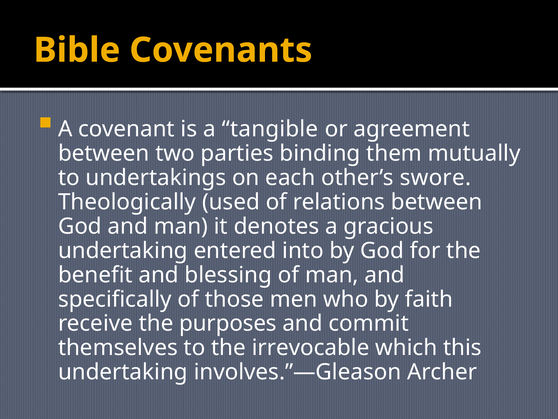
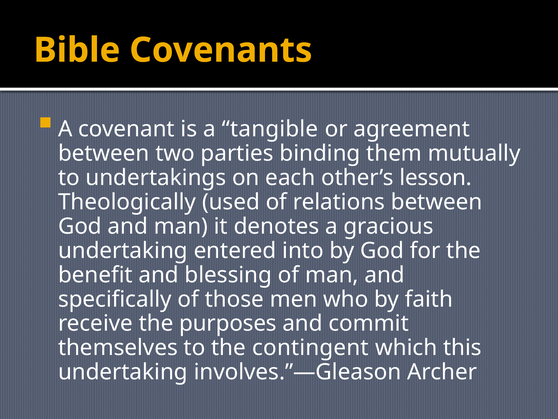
swore: swore -> lesson (436, 178)
irrevocable: irrevocable -> contingent (310, 347)
